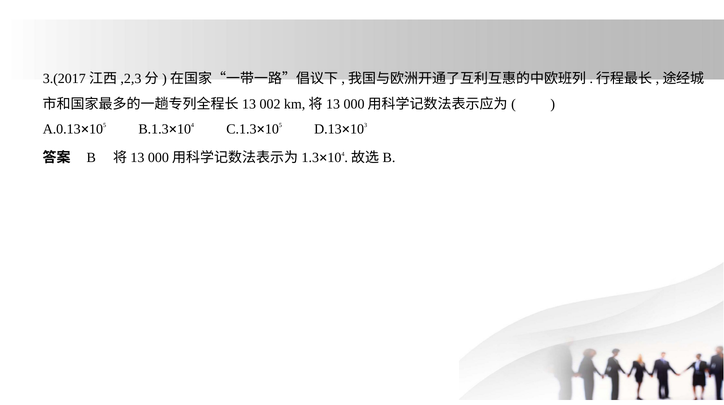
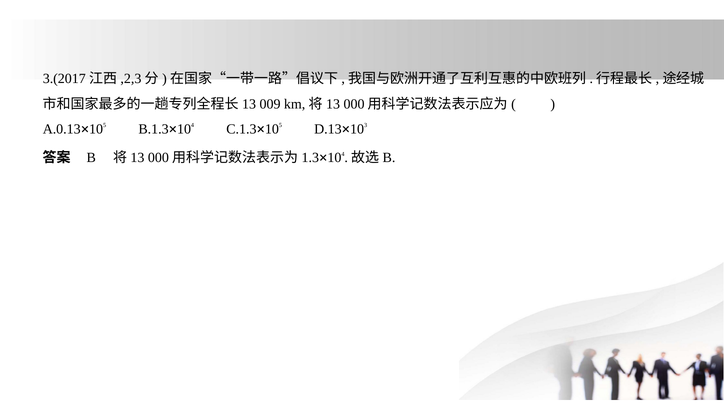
002: 002 -> 009 (270, 104)
